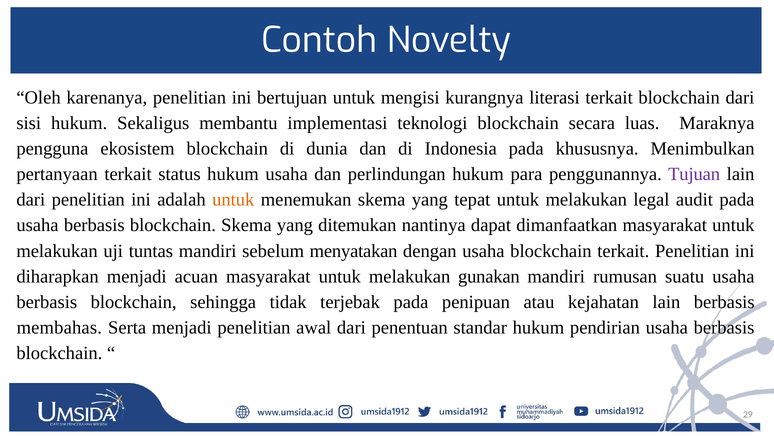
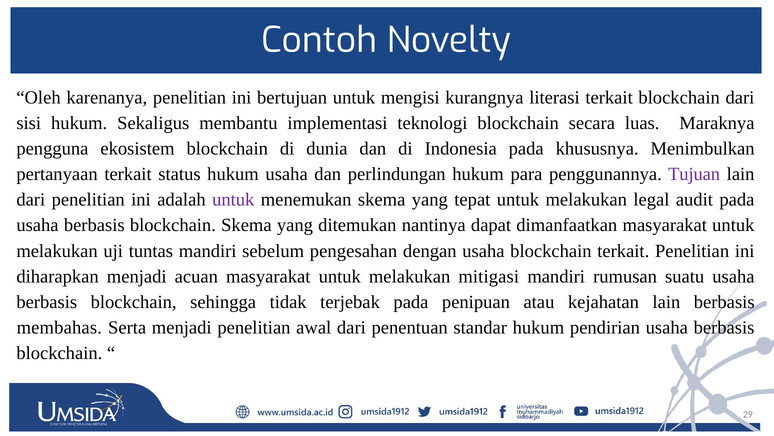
untuk colour: orange -> purple (233, 199)
menyatakan: menyatakan -> pengesahan (353, 251)
gunakan: gunakan -> mitigasi (489, 276)
